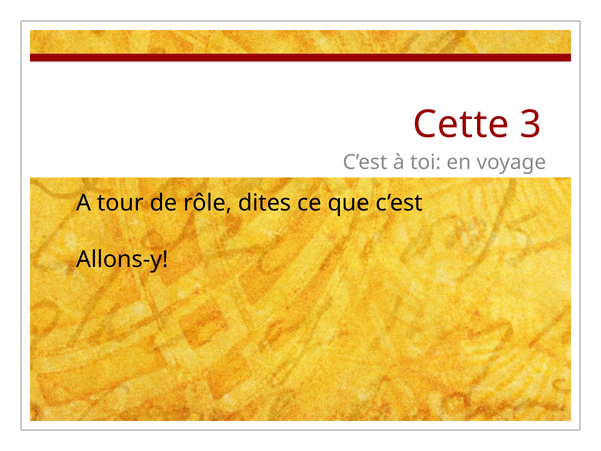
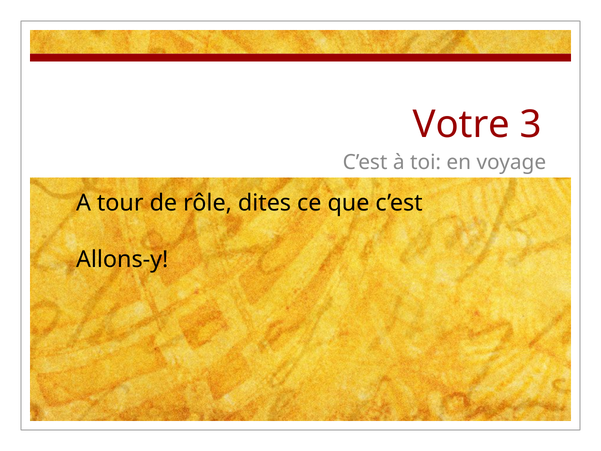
Cette: Cette -> Votre (461, 125)
